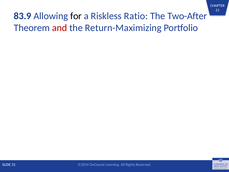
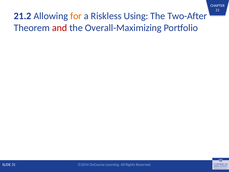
83.9: 83.9 -> 21.2 (23, 16)
for colour: black -> orange (76, 16)
Ratio: Ratio -> Using (136, 16)
Return-Maximizing: Return-Maximizing -> Overall-Maximizing (123, 28)
